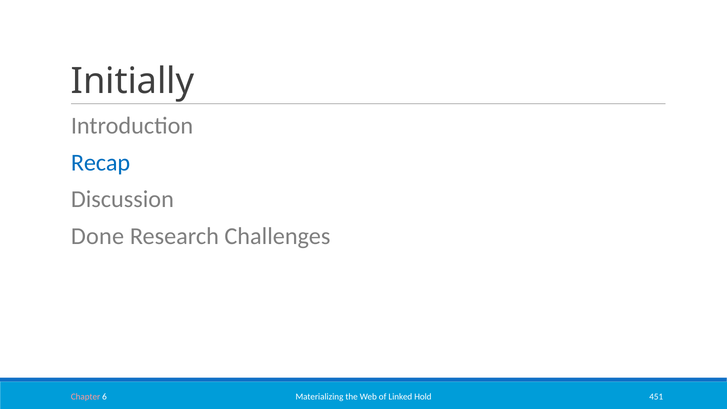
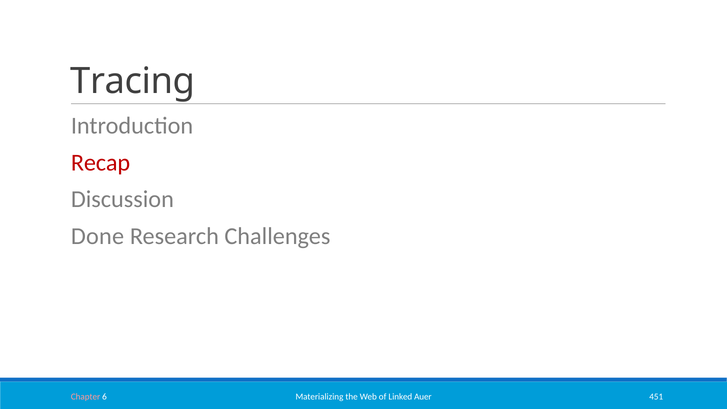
Initially: Initially -> Tracing (133, 81)
Recap colour: blue -> red (100, 163)
Hold: Hold -> Auer (423, 397)
